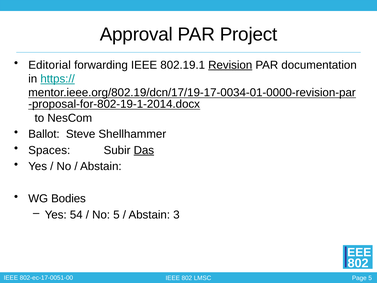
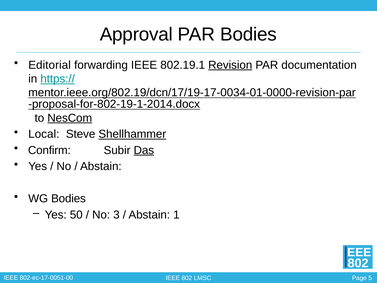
PAR Project: Project -> Bodies (249, 34)
NesCom underline: none -> present (70, 118)
Ballot: Ballot -> Local (44, 134)
Shellhammer underline: none -> present (132, 134)
Spaces: Spaces -> Confirm (49, 150)
54: 54 -> 50 (76, 215)
No 5: 5 -> 3 (116, 215)
3: 3 -> 1 (176, 215)
